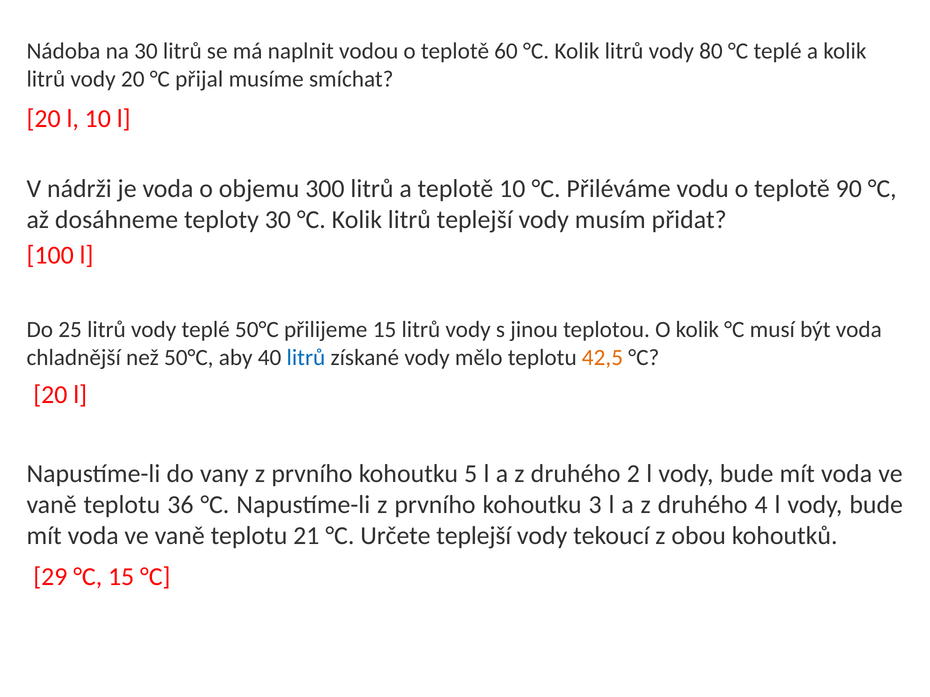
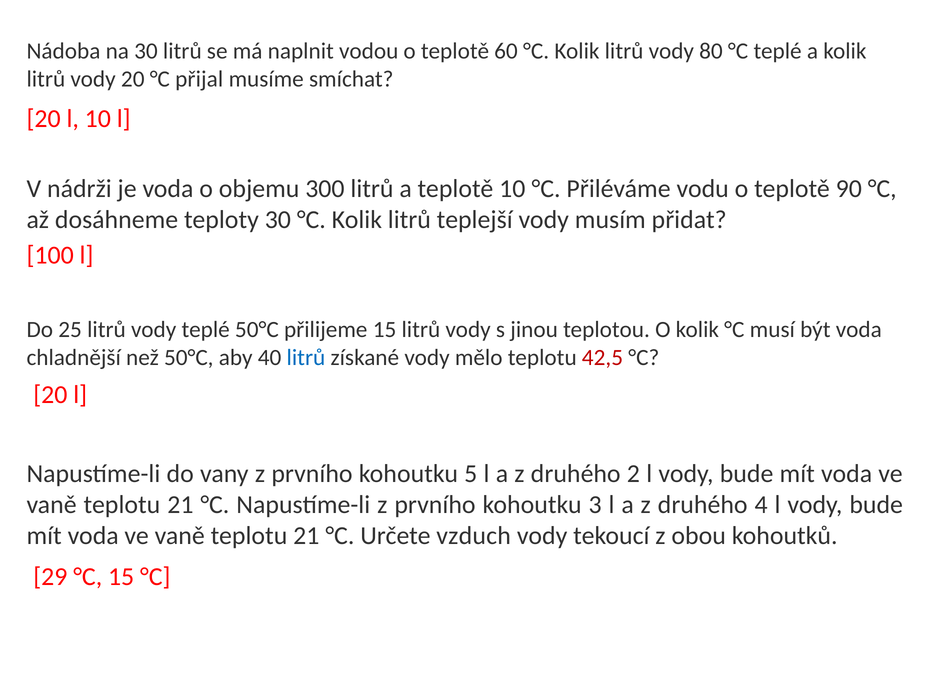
42,5 colour: orange -> red (602, 358)
36: 36 -> 21 (180, 505)
Určete teplejší: teplejší -> vzduch (474, 536)
